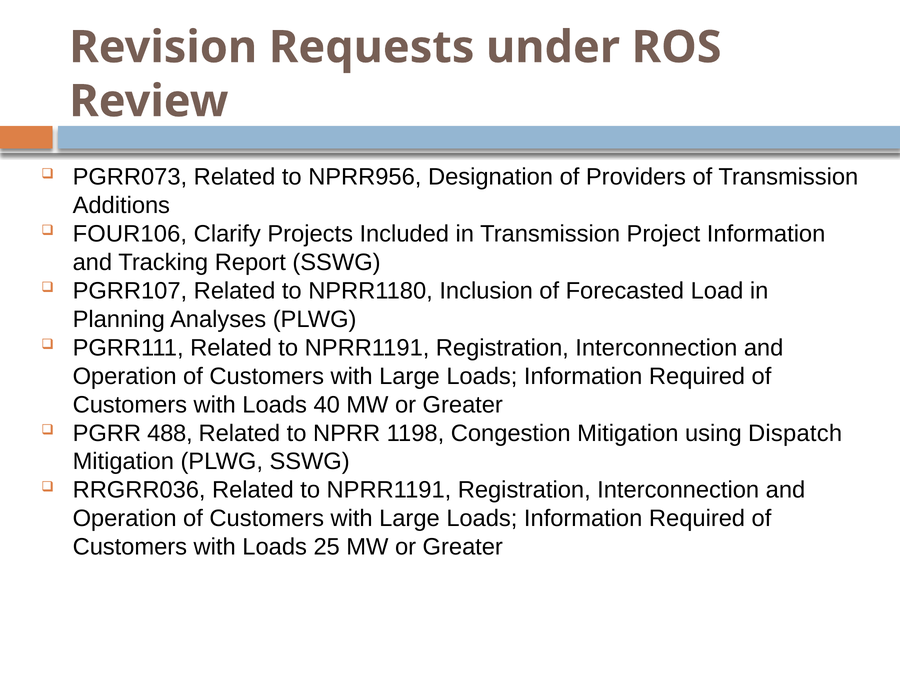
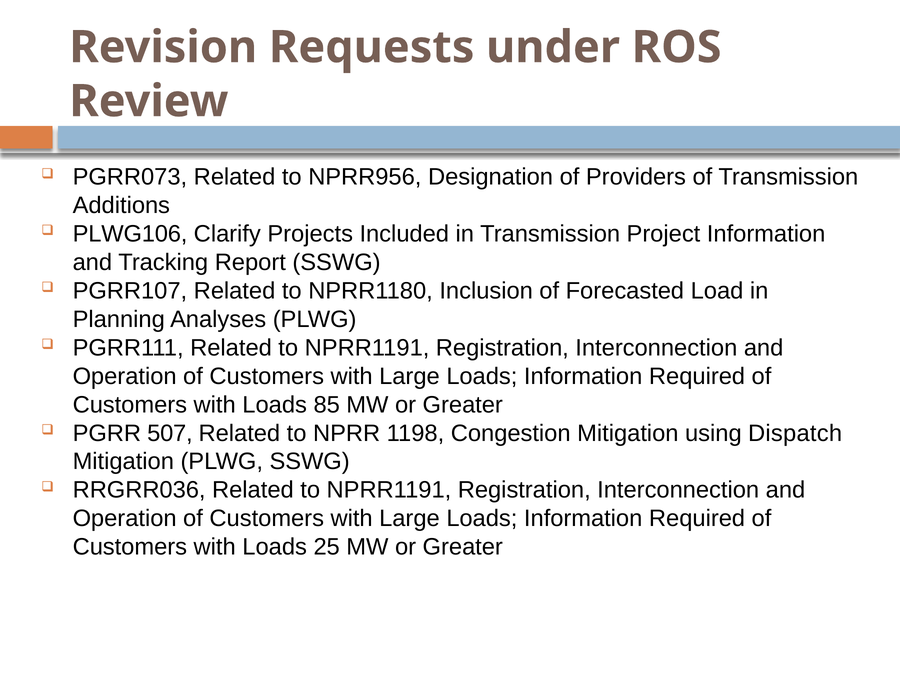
FOUR106: FOUR106 -> PLWG106 (130, 234)
40: 40 -> 85 (327, 405)
488: 488 -> 507 (170, 433)
